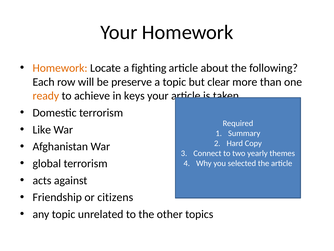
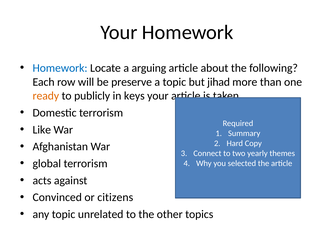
Homework colour: orange -> blue (60, 68)
fighting: fighting -> arguing (149, 68)
clear: clear -> jihad (219, 82)
achieve: achieve -> publicly (92, 96)
Friendship: Friendship -> Convinced (57, 197)
